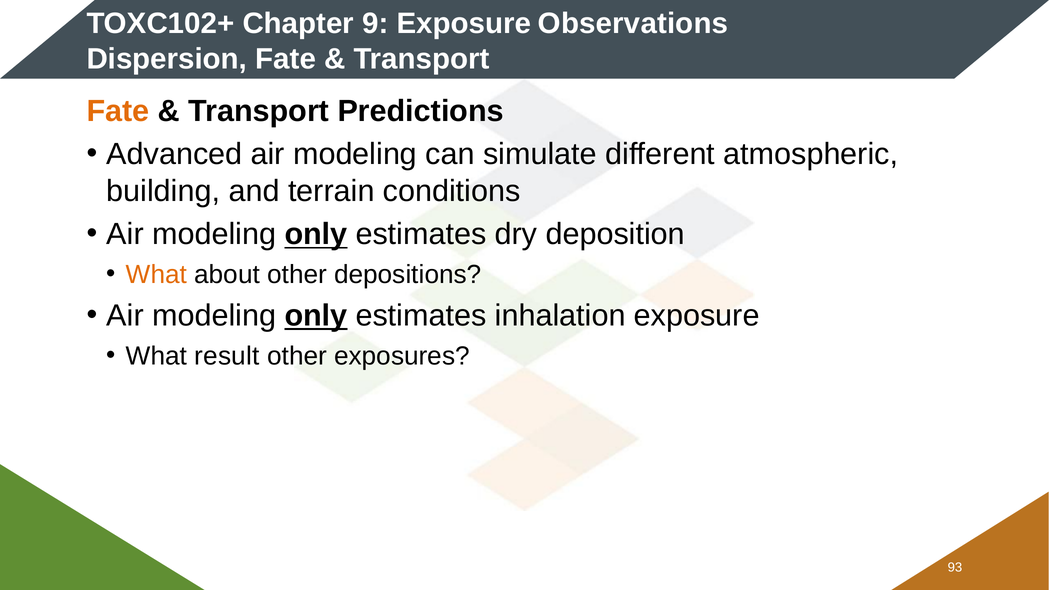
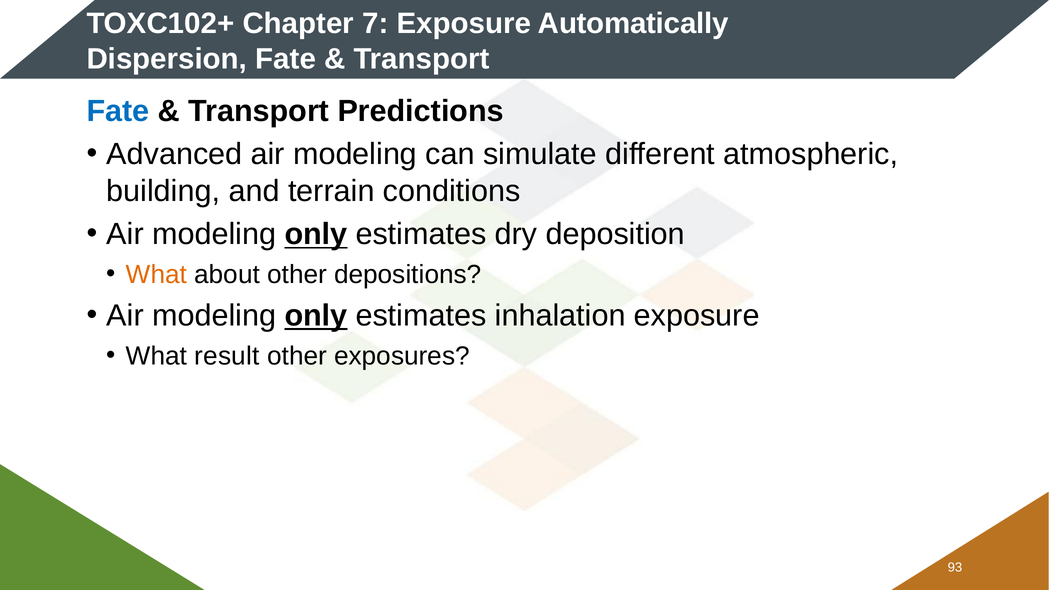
9: 9 -> 7 (375, 24)
Observations: Observations -> Automatically (633, 24)
Fate colour: orange -> blue (118, 111)
